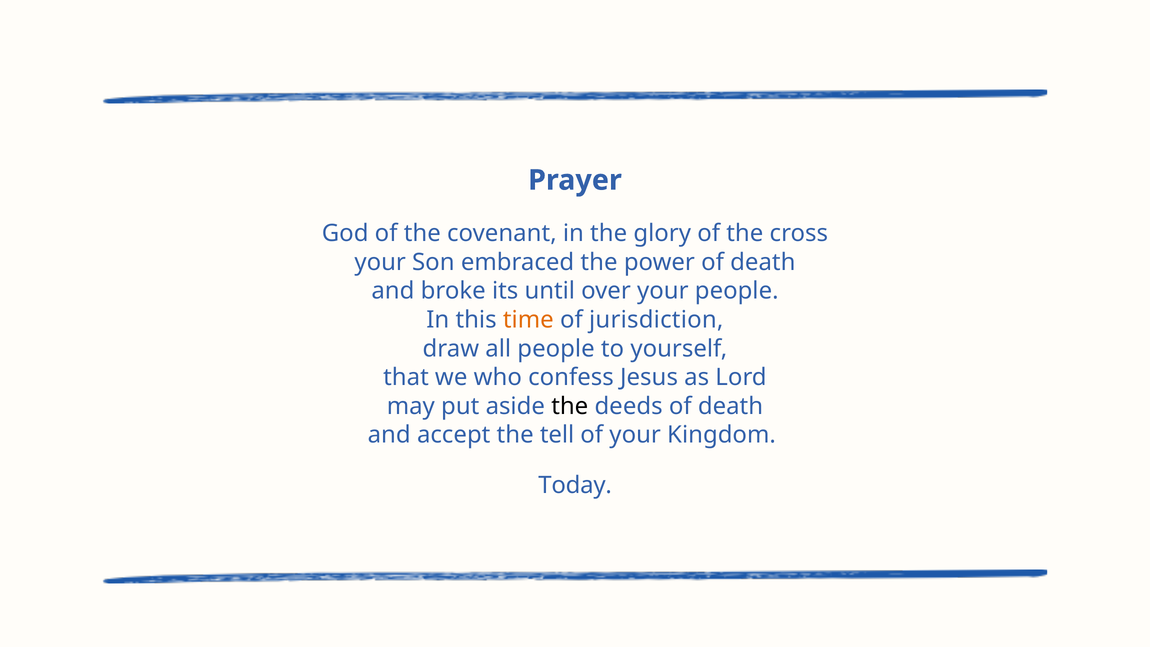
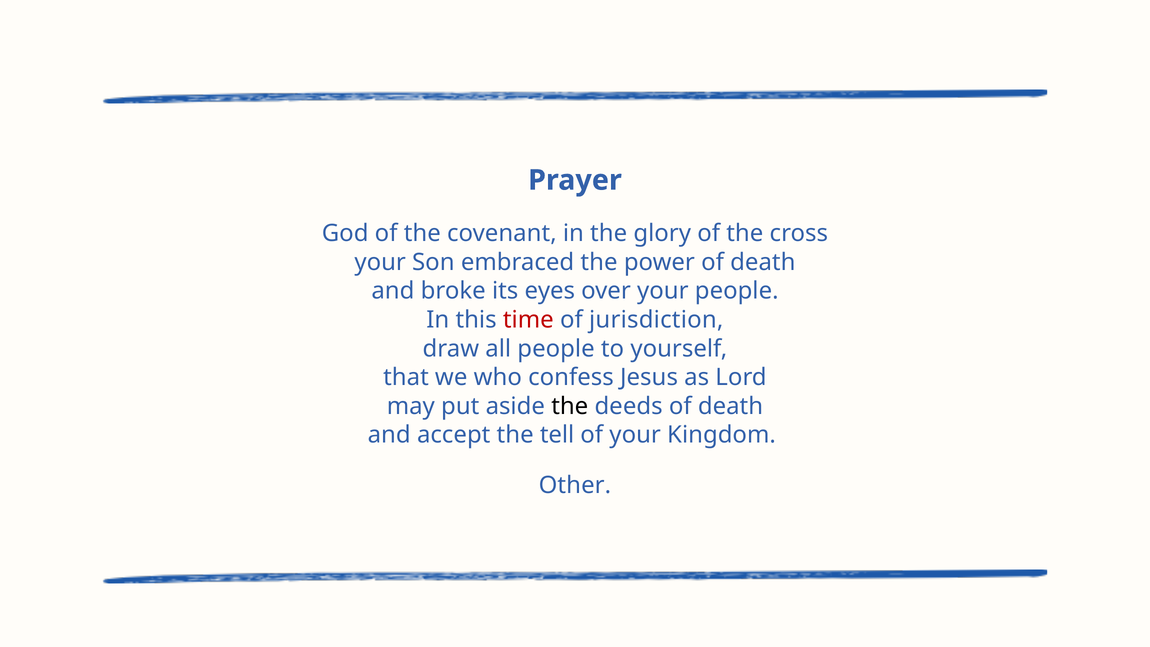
until: until -> eyes (550, 291)
time colour: orange -> red (528, 320)
Today: Today -> Other (575, 485)
